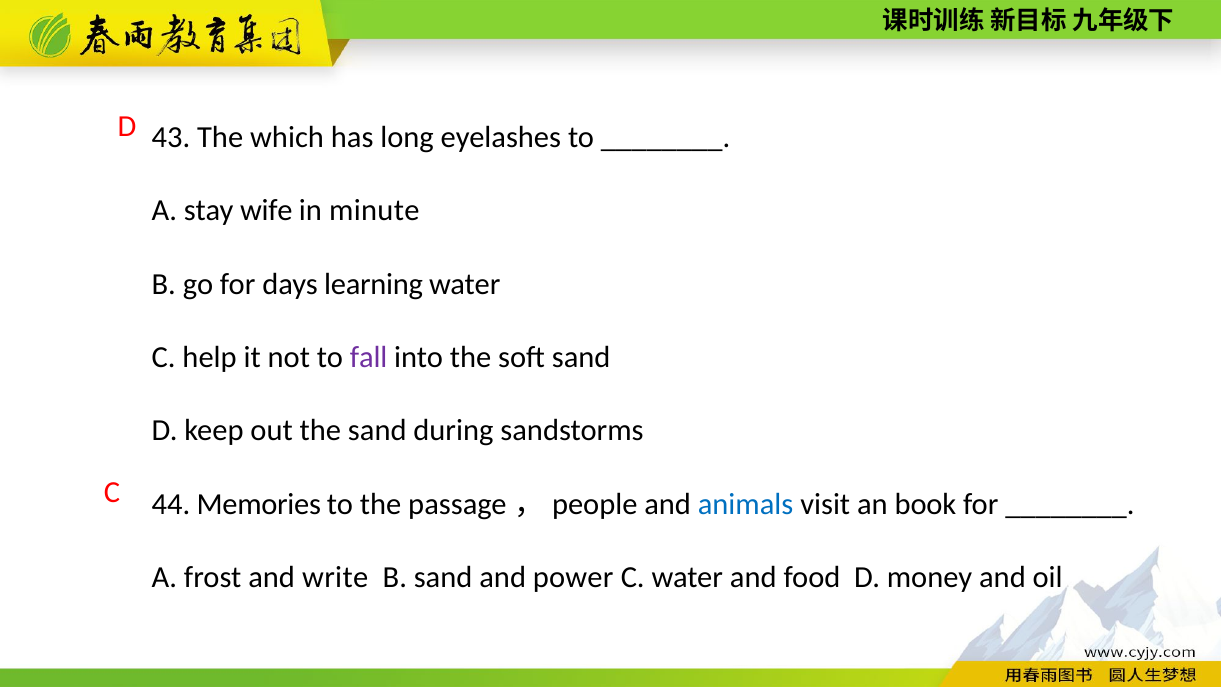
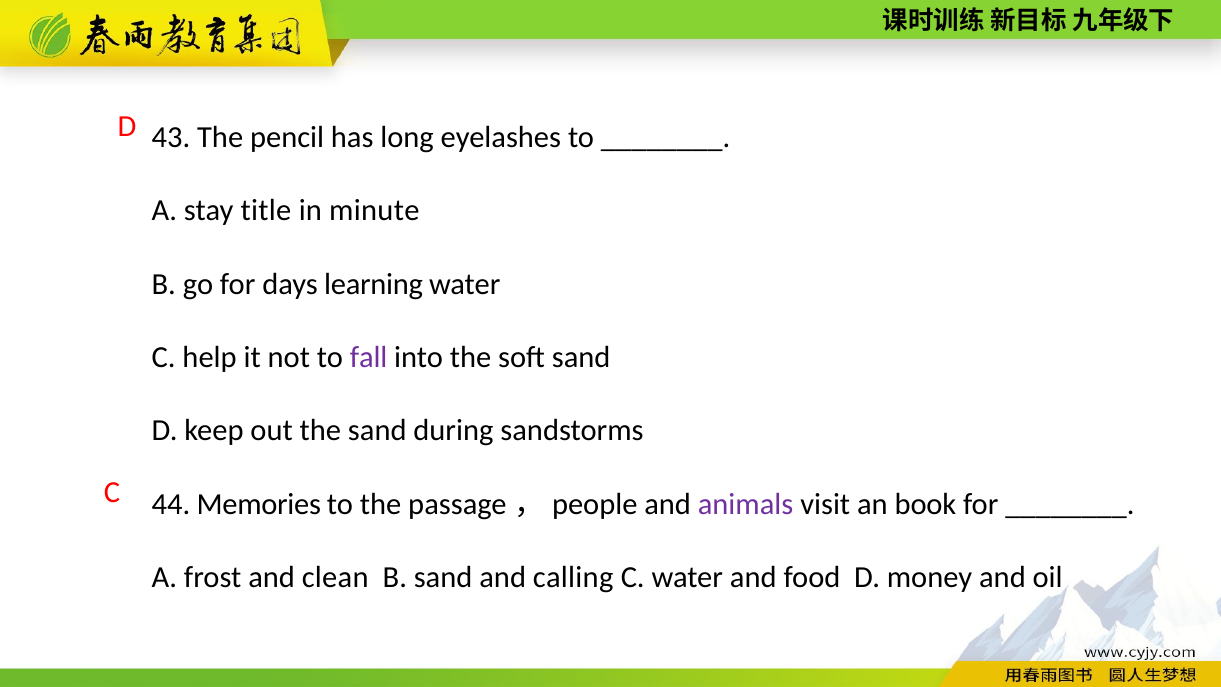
which: which -> pencil (287, 137)
wife: wife -> title (266, 211)
animals colour: blue -> purple (746, 504)
write: write -> clean (335, 577)
power: power -> calling (573, 577)
